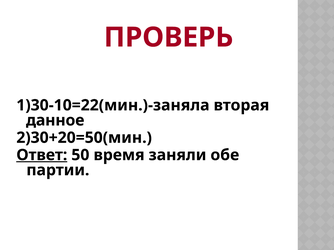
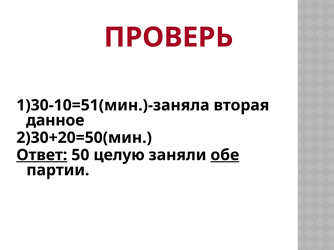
1)30-10=22(мин.)-заняла: 1)30-10=22(мин.)-заняла -> 1)30-10=51(мин.)-заняла (113, 105)
время: время -> целую (119, 155)
обе underline: none -> present (225, 155)
